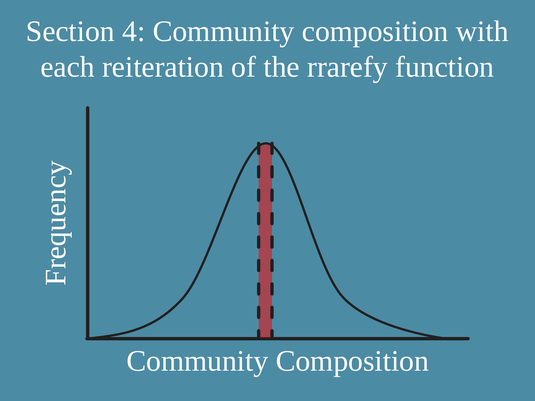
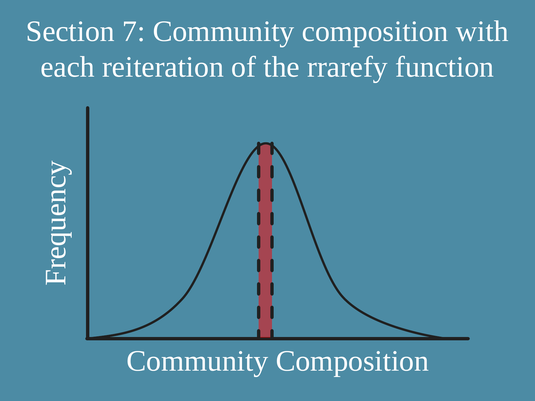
4: 4 -> 7 (134, 31)
